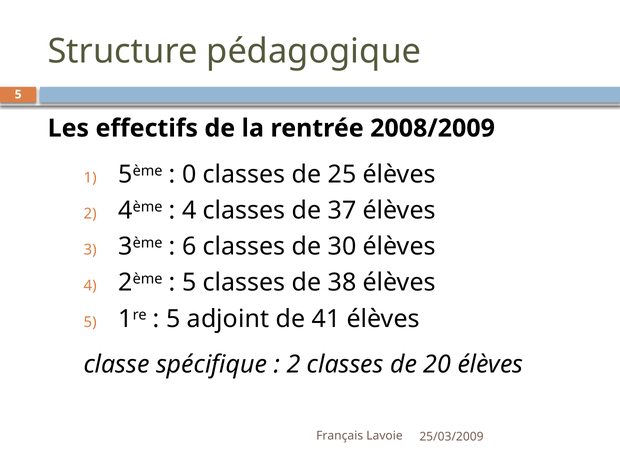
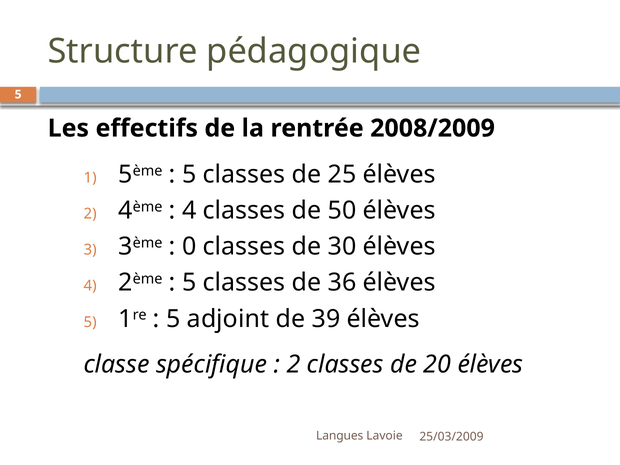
0: 0 -> 5 (189, 175)
37: 37 -> 50 (342, 211)
6: 6 -> 0 (189, 247)
38: 38 -> 36 (342, 283)
41: 41 -> 39 (326, 319)
Français: Français -> Langues (340, 436)
